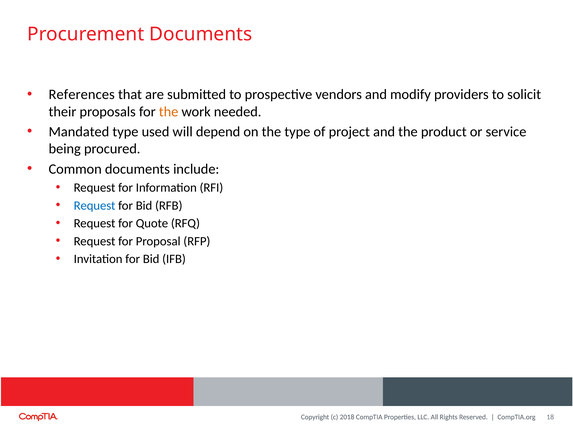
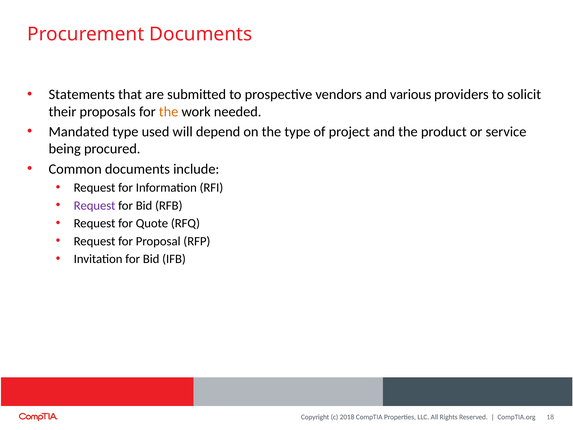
References: References -> Statements (82, 94)
modify: modify -> various (411, 94)
Request colour: blue -> purple (95, 205)
